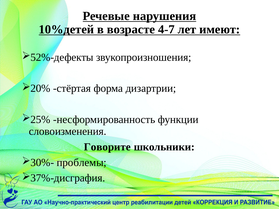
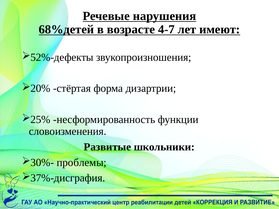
10%детей: 10%детей -> 68%детей (66, 30)
Говорите: Говорите -> Развитые (107, 147)
